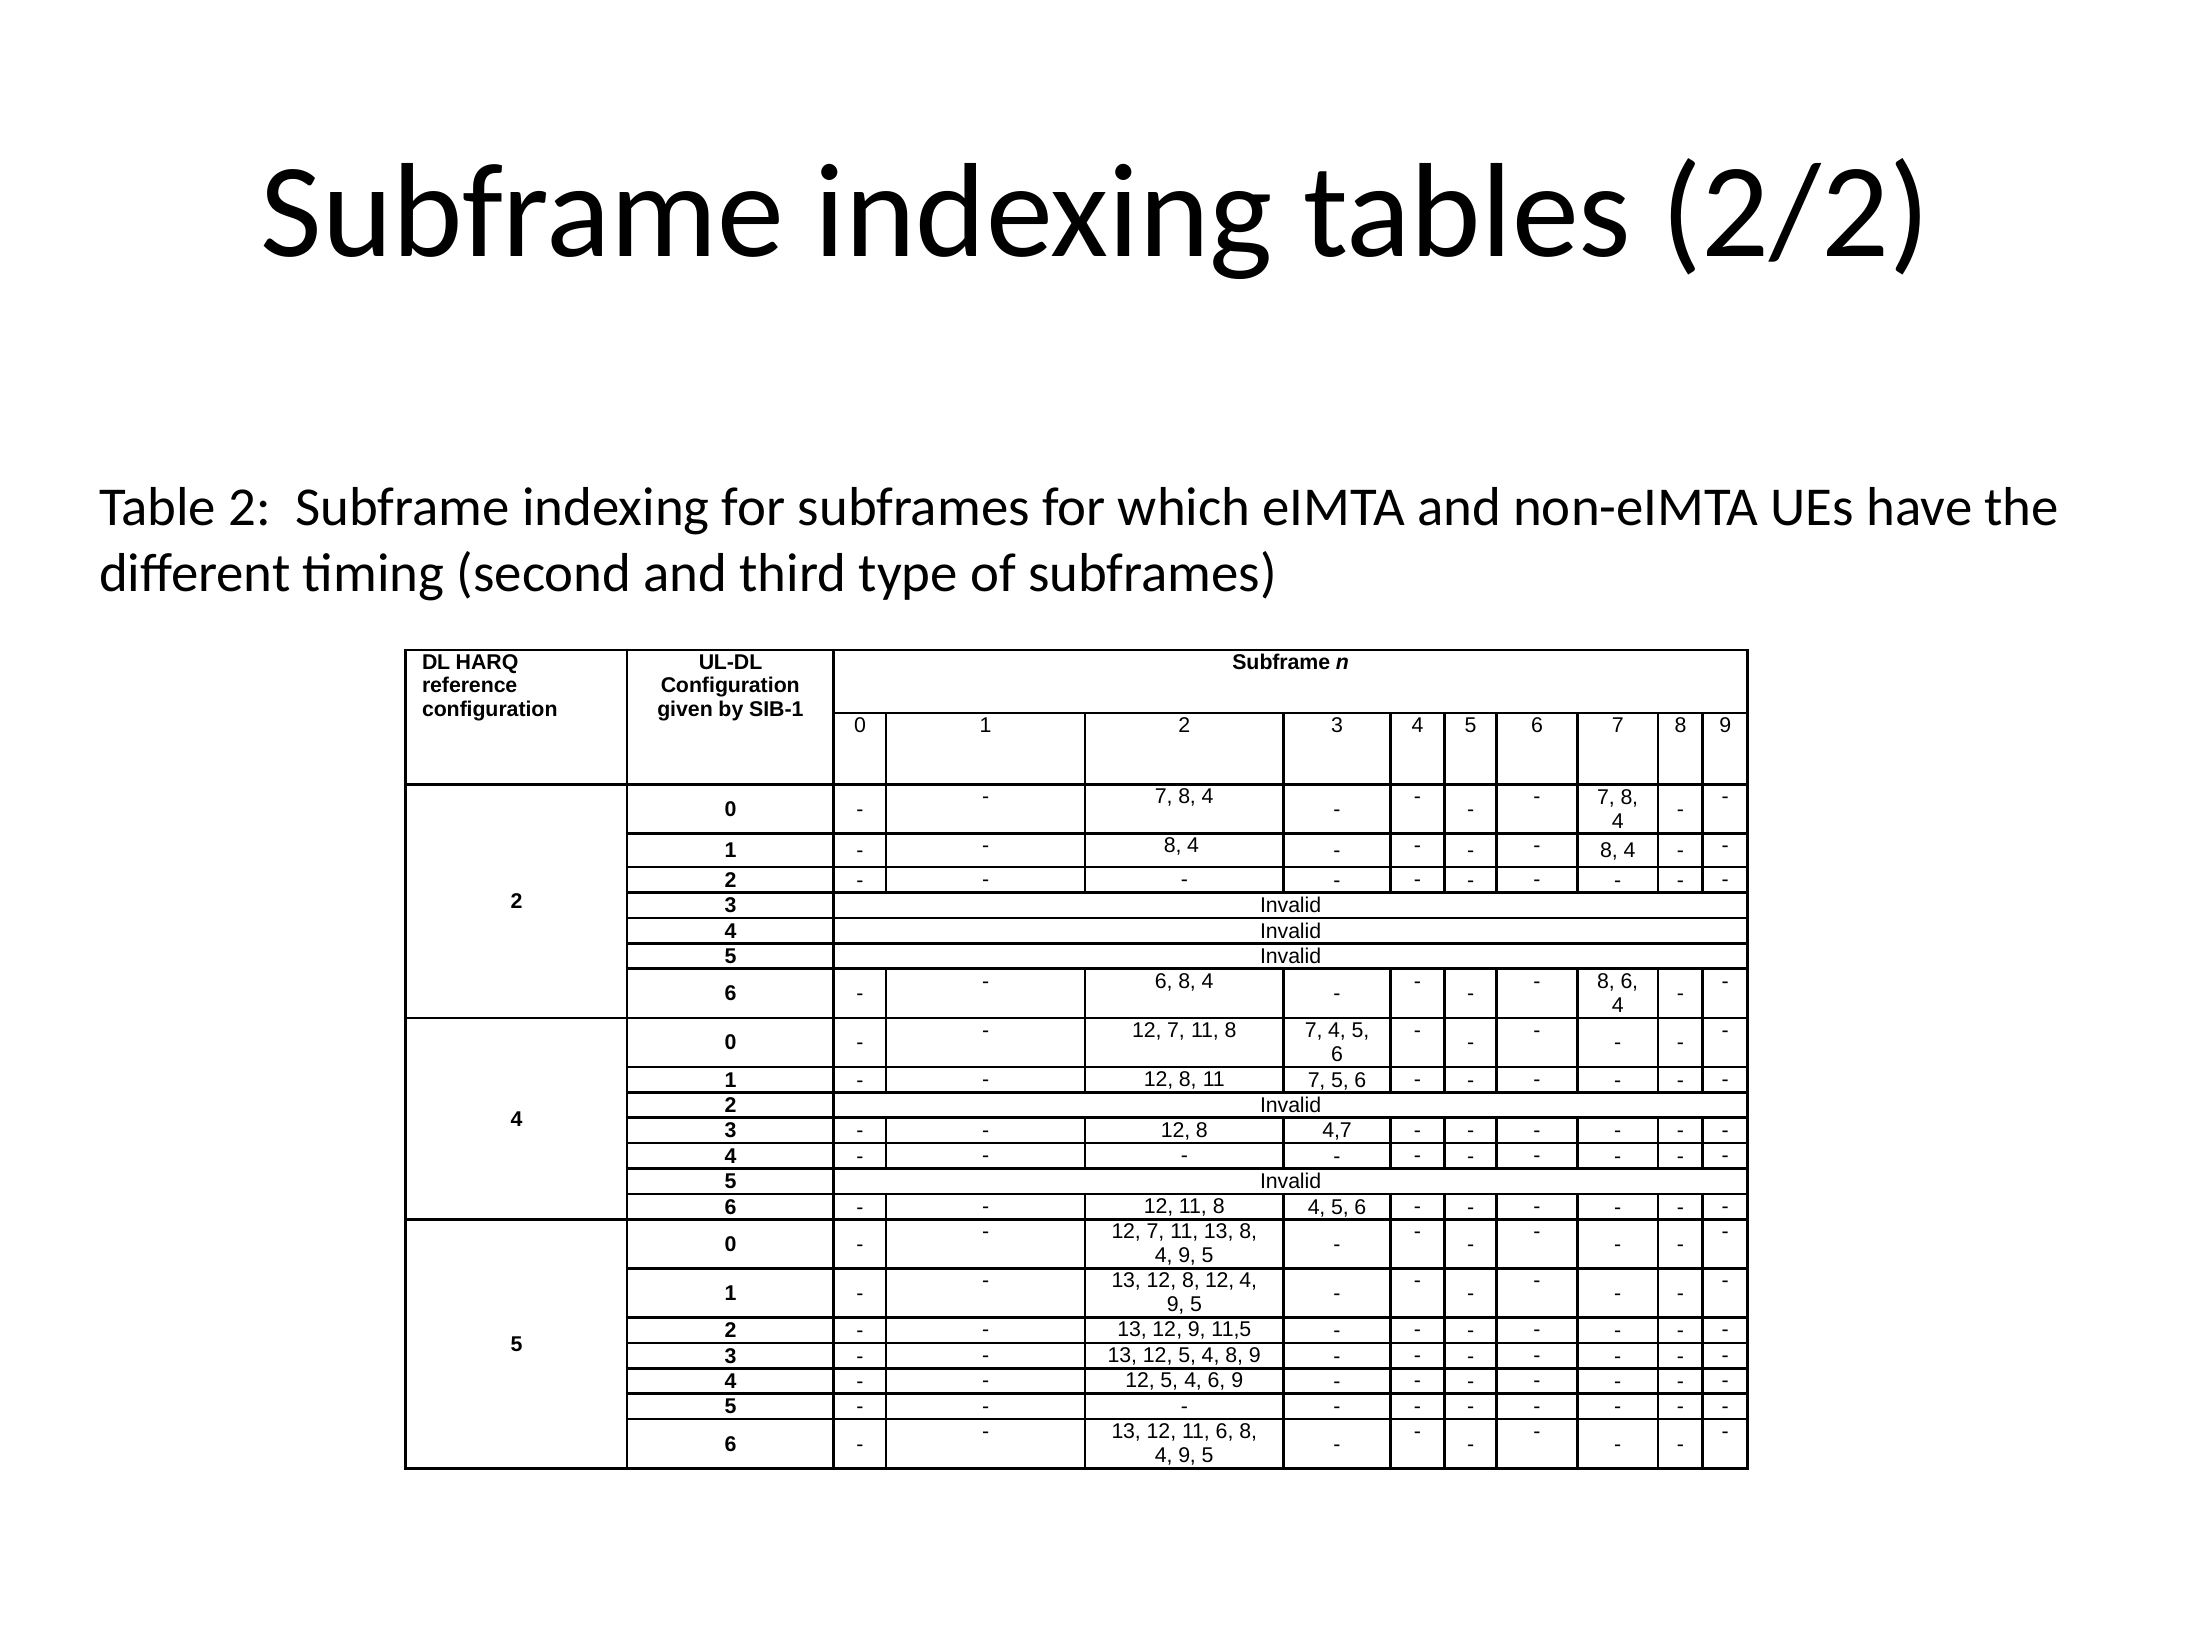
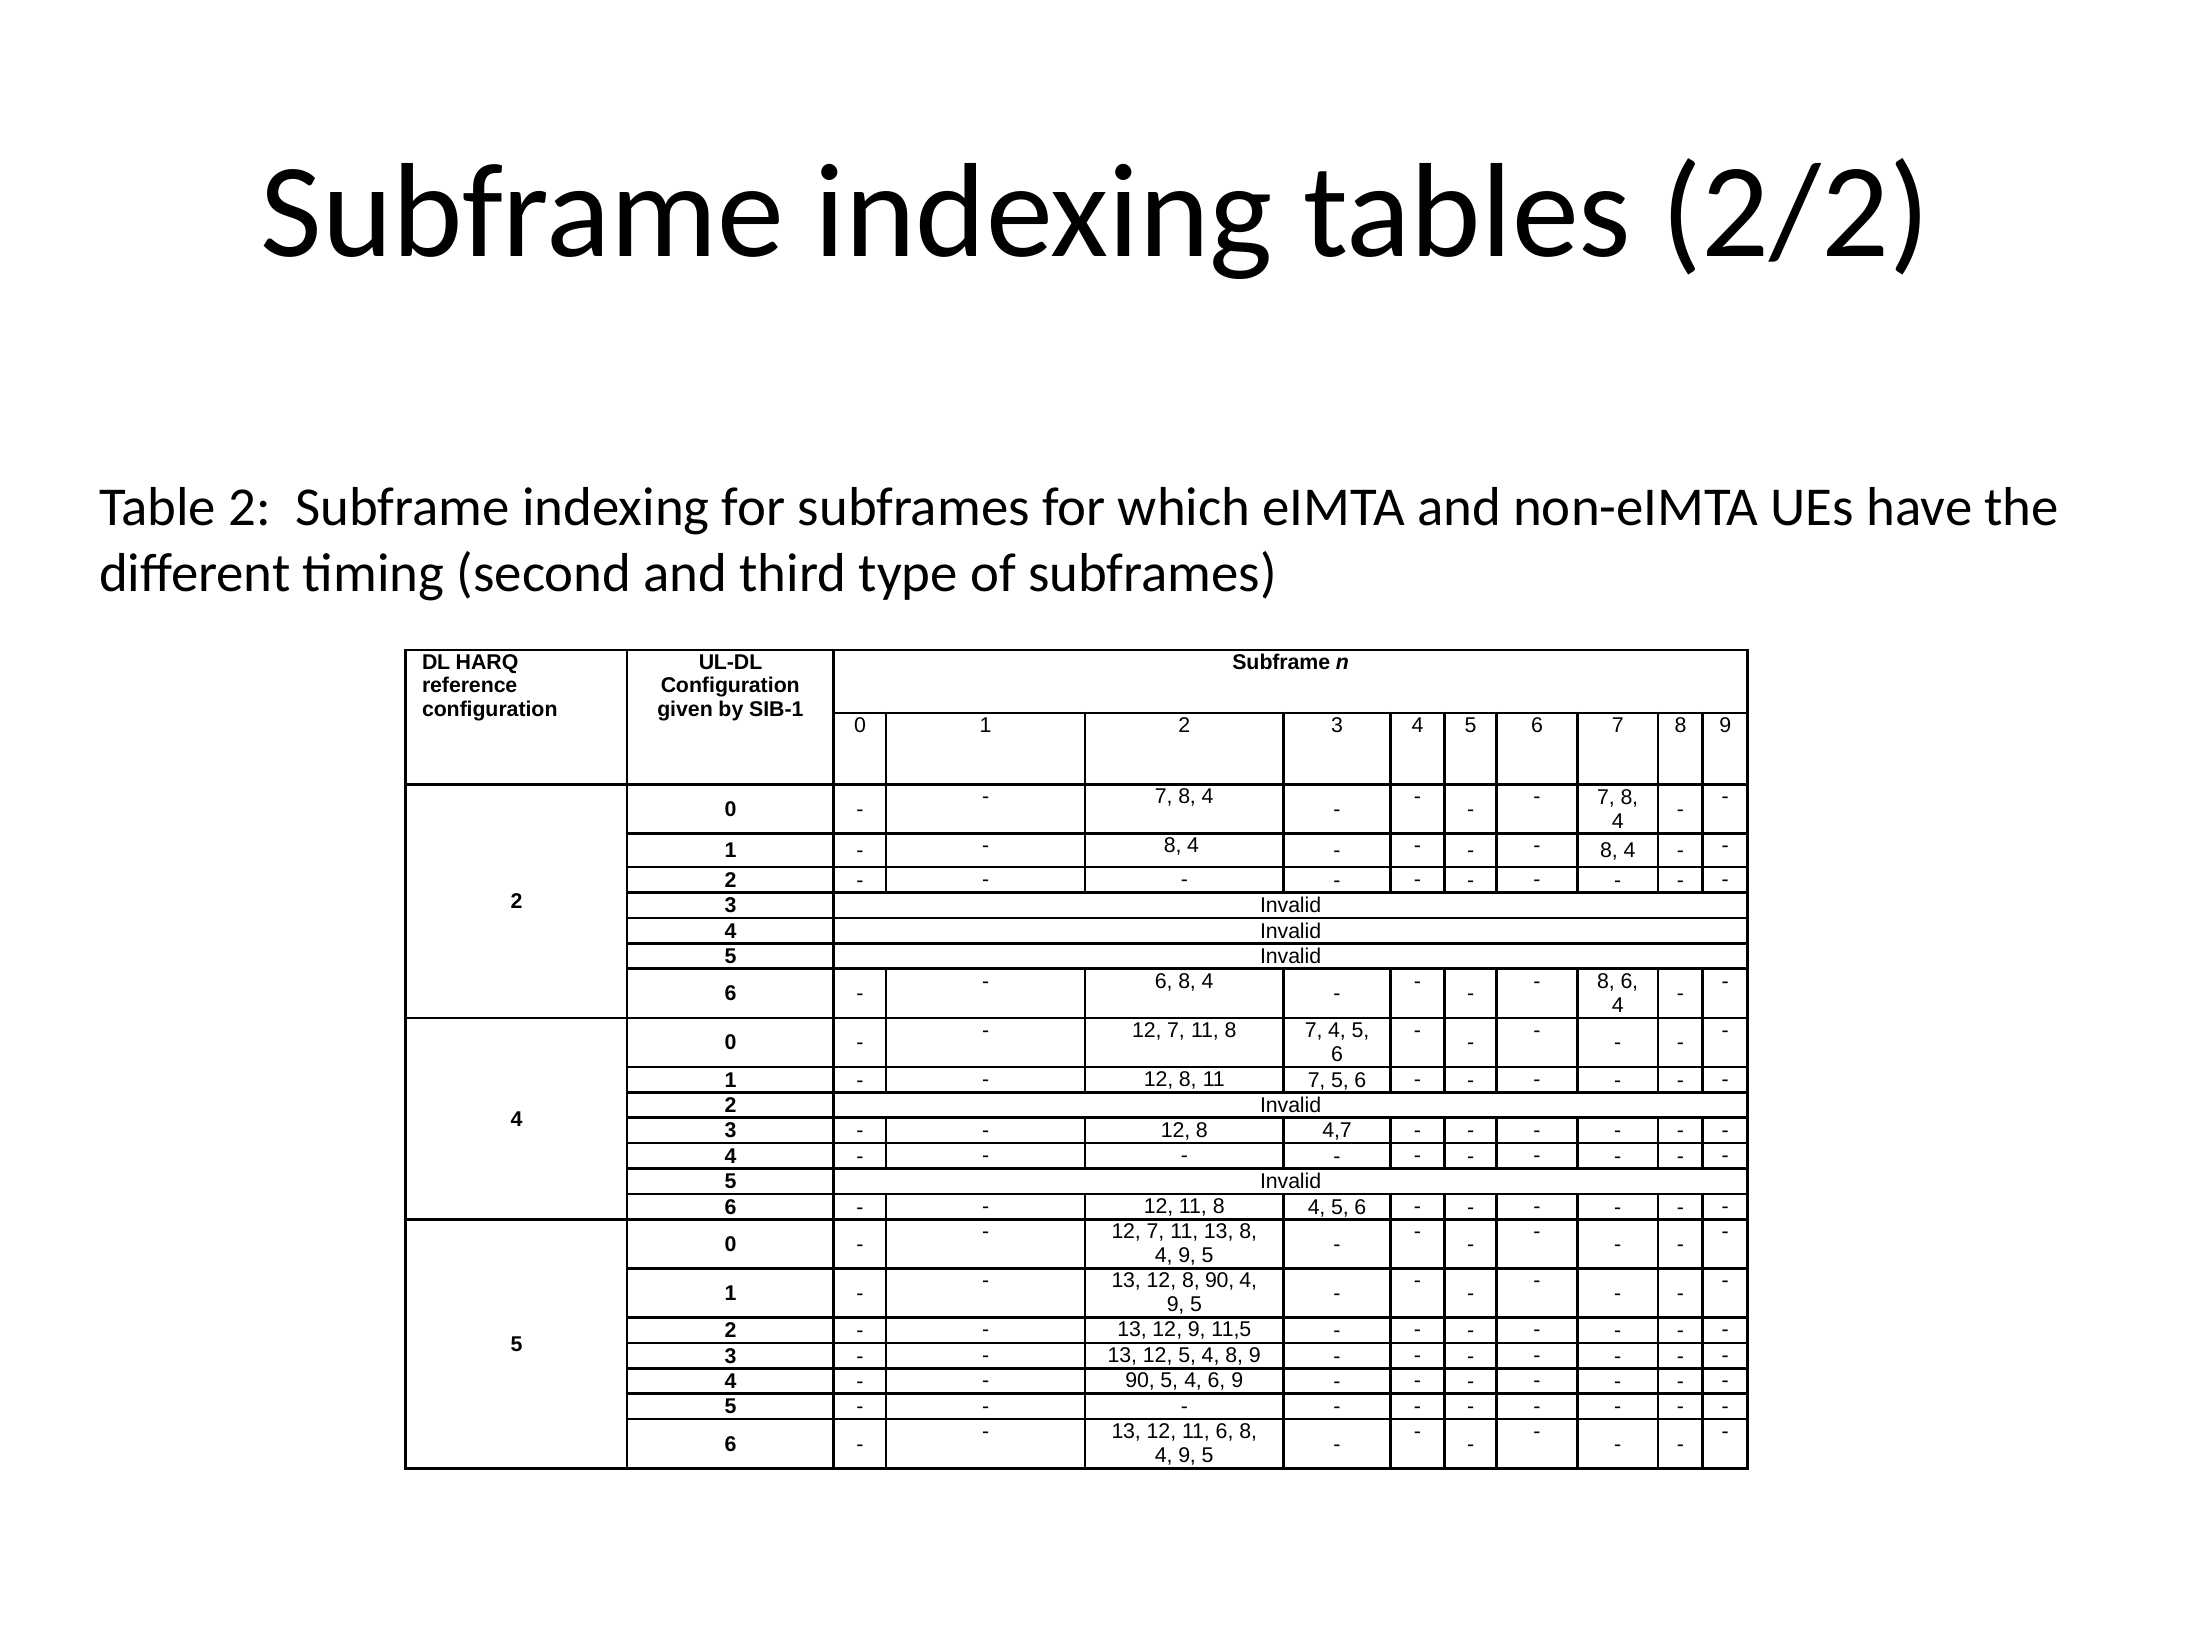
8 12: 12 -> 90 (1220, 1281)
12: 12 -> 90 (1140, 1380)
